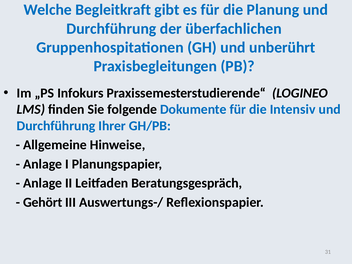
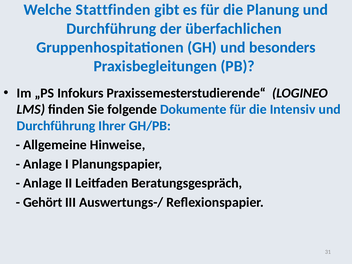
Begleitkraft: Begleitkraft -> Stattfinden (113, 10)
unberührt: unberührt -> besonders (282, 47)
